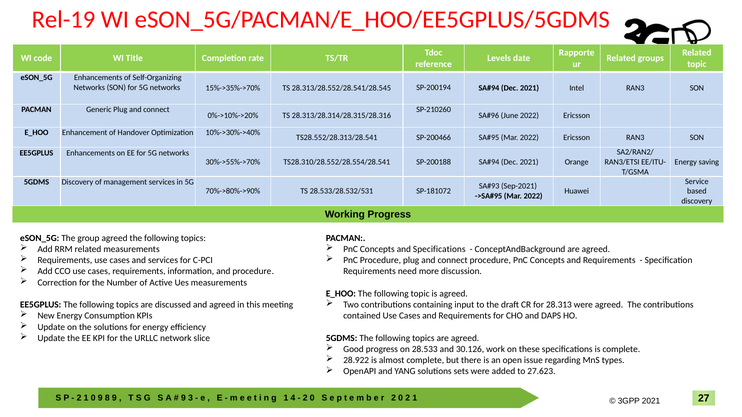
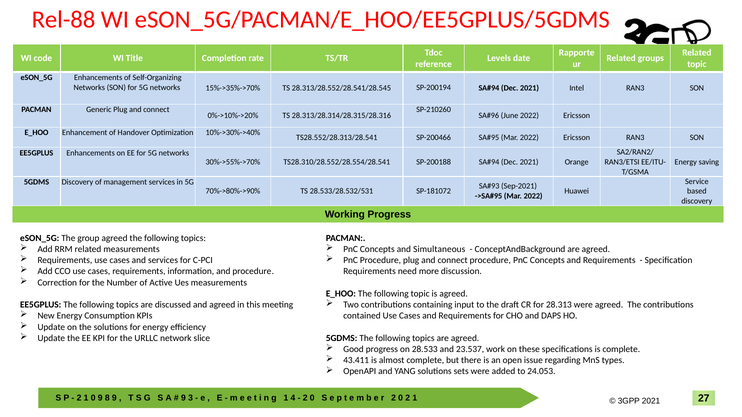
Rel-19: Rel-19 -> Rel-88 (63, 20)
and Specifications: Specifications -> Simultaneous (439, 249)
30.126: 30.126 -> 23.537 (470, 350)
28.922: 28.922 -> 43.411 (356, 361)
27.623: 27.623 -> 24.053 (541, 372)
